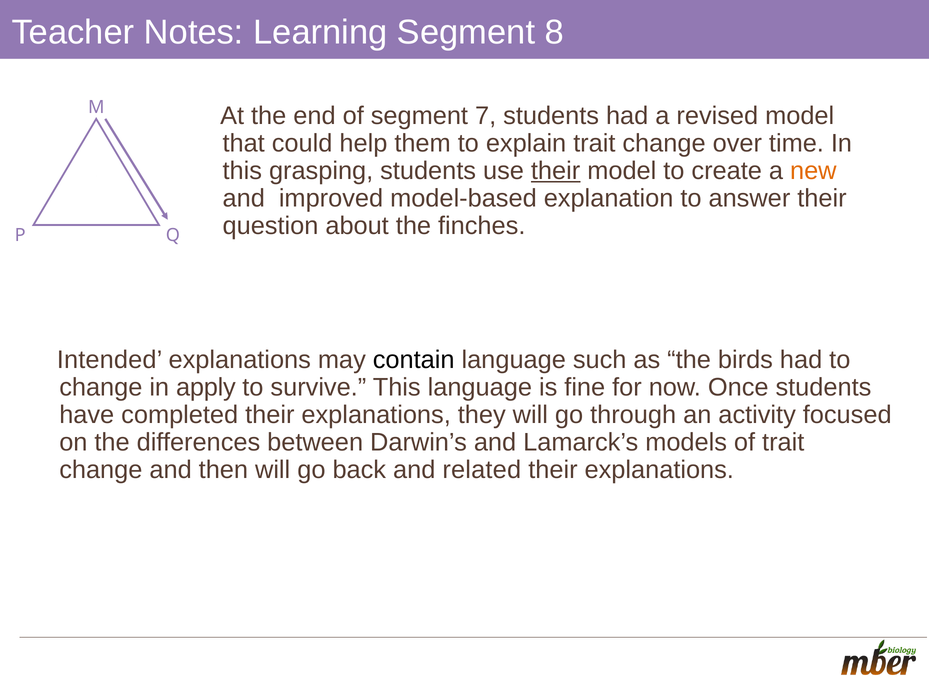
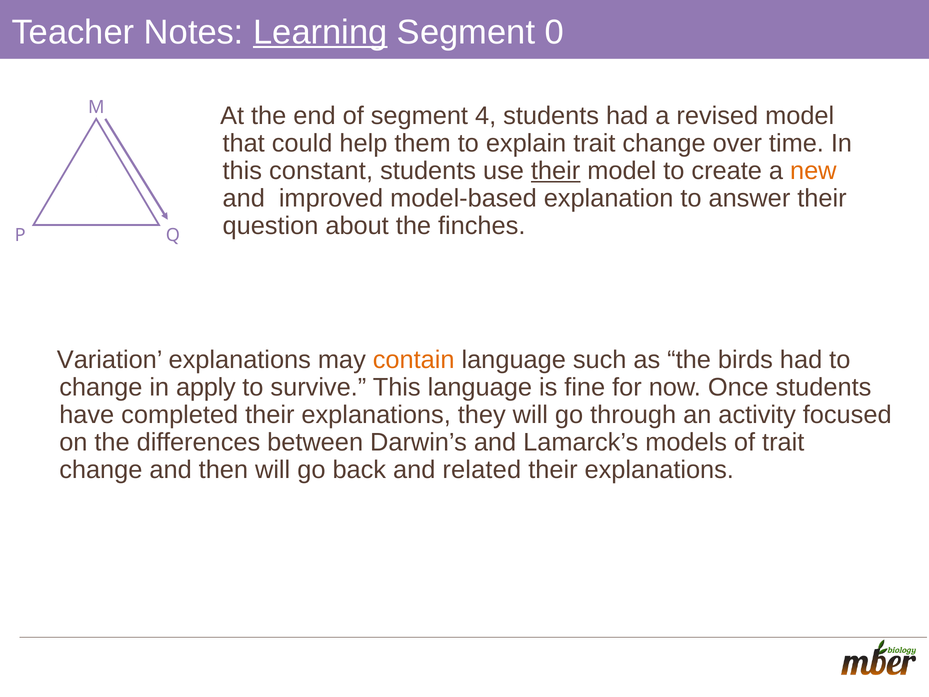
Learning underline: none -> present (320, 32)
8: 8 -> 0 (554, 32)
7: 7 -> 4 (486, 116)
grasping: grasping -> constant (321, 171)
Intended: Intended -> Variation (110, 360)
contain colour: black -> orange (414, 360)
